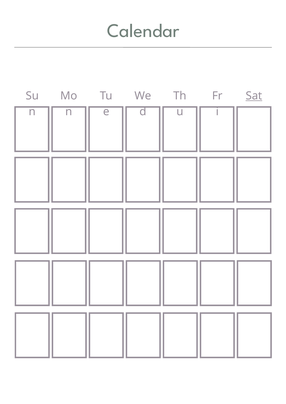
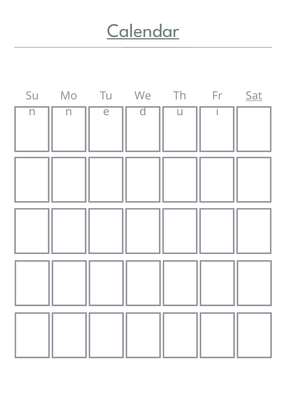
Calendar underline: none -> present (143, 31)
